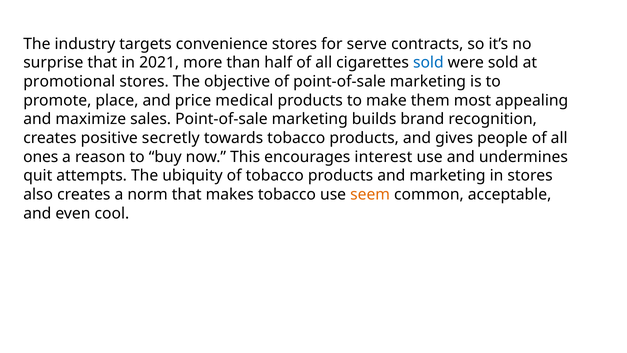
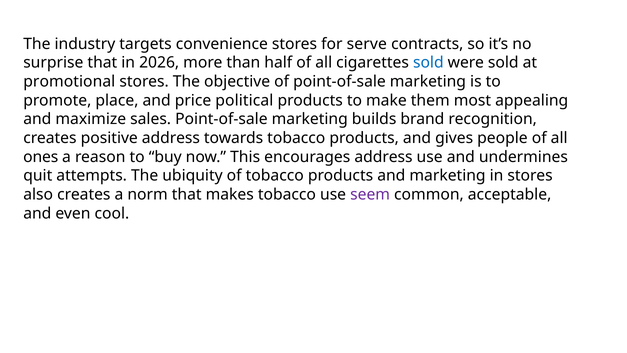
2021: 2021 -> 2026 (159, 63)
medical: medical -> political (244, 100)
positive secretly: secretly -> address (171, 138)
encourages interest: interest -> address (384, 157)
seem colour: orange -> purple (370, 194)
